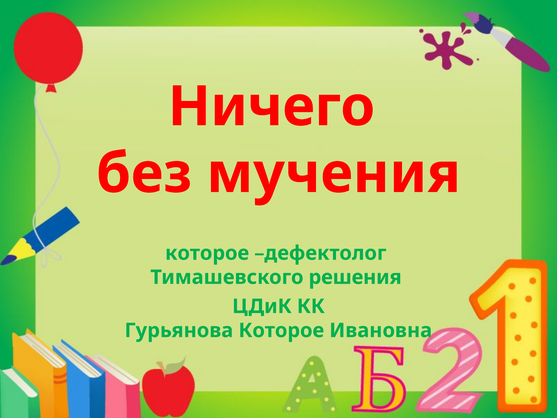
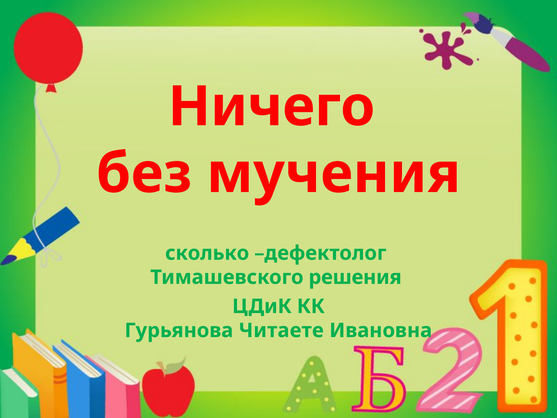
которое: которое -> сколько (207, 253)
Гурьянова Которое: Которое -> Читаете (281, 330)
